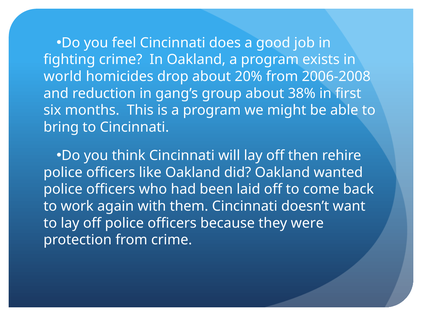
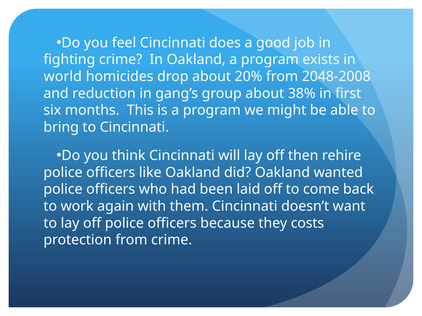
2006-2008: 2006-2008 -> 2048-2008 (336, 77)
were: were -> costs (307, 223)
